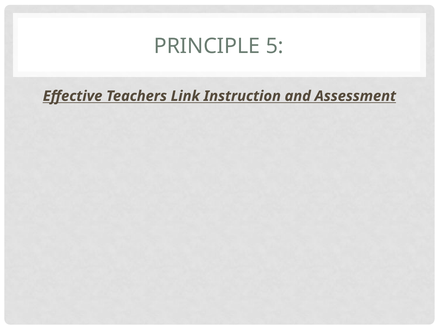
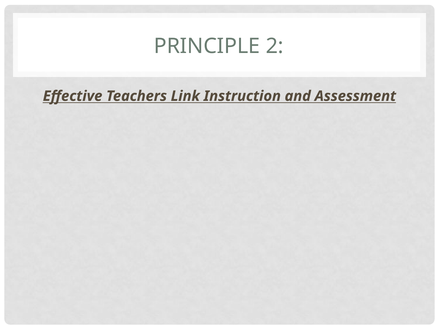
5: 5 -> 2 (275, 46)
